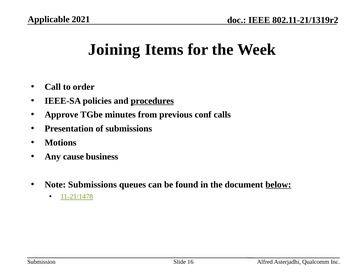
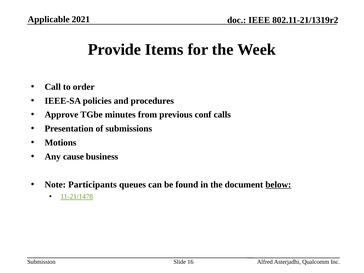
Joining: Joining -> Provide (114, 50)
procedures underline: present -> none (152, 101)
Note Submissions: Submissions -> Participants (92, 184)
